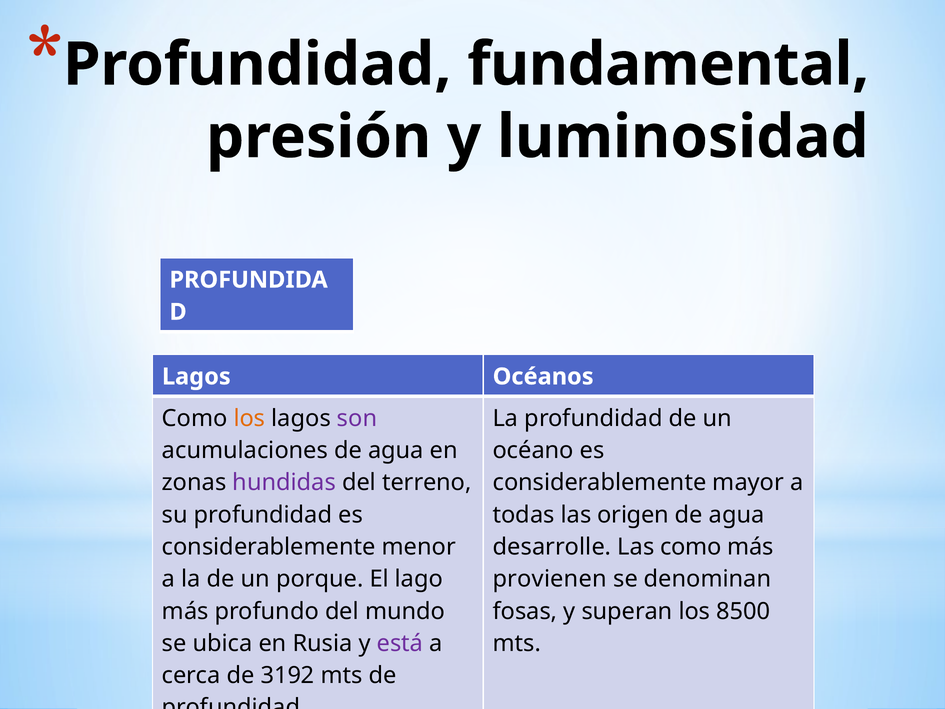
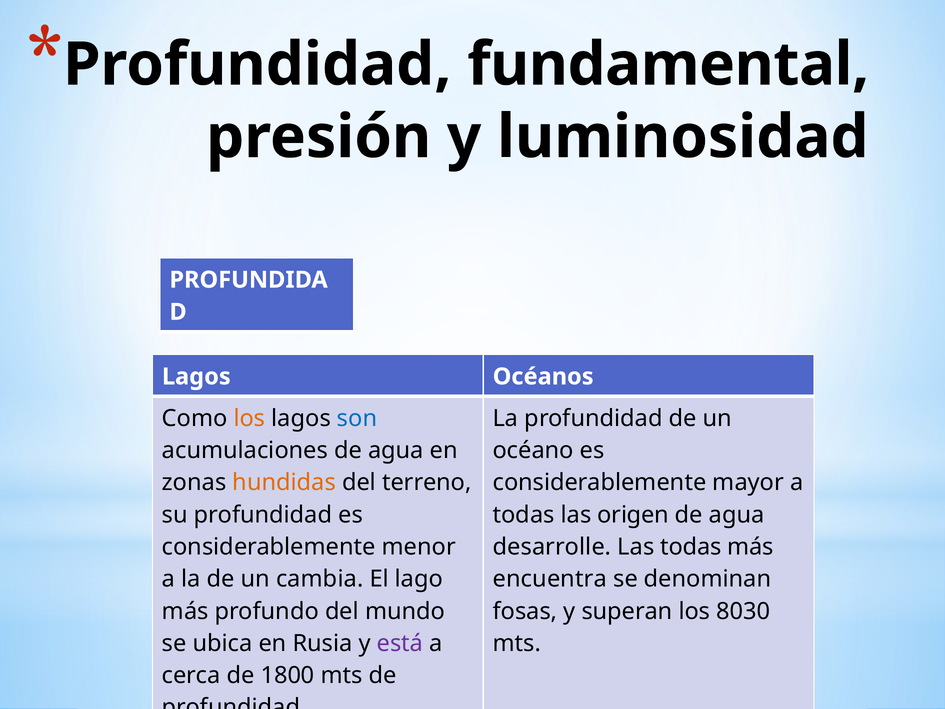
son colour: purple -> blue (357, 418)
hundidas colour: purple -> orange (284, 482)
Las como: como -> todas (691, 547)
porque: porque -> cambia (320, 579)
provienen: provienen -> encuentra (550, 579)
8500: 8500 -> 8030 (743, 611)
3192: 3192 -> 1800 (288, 675)
